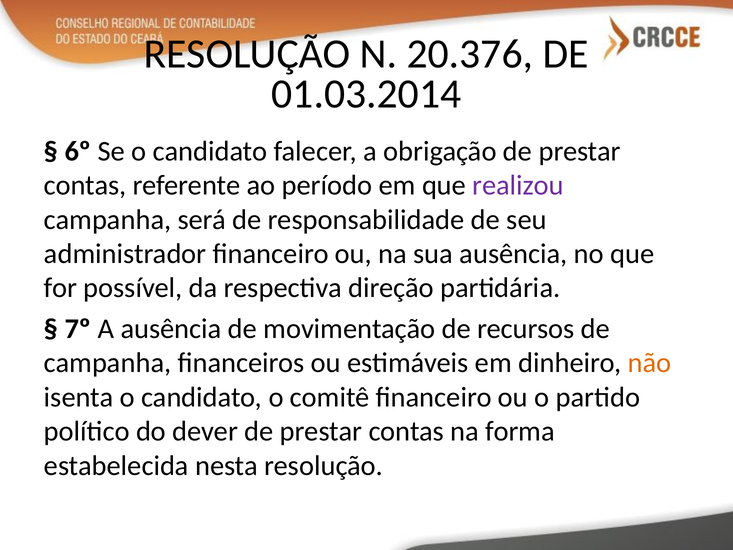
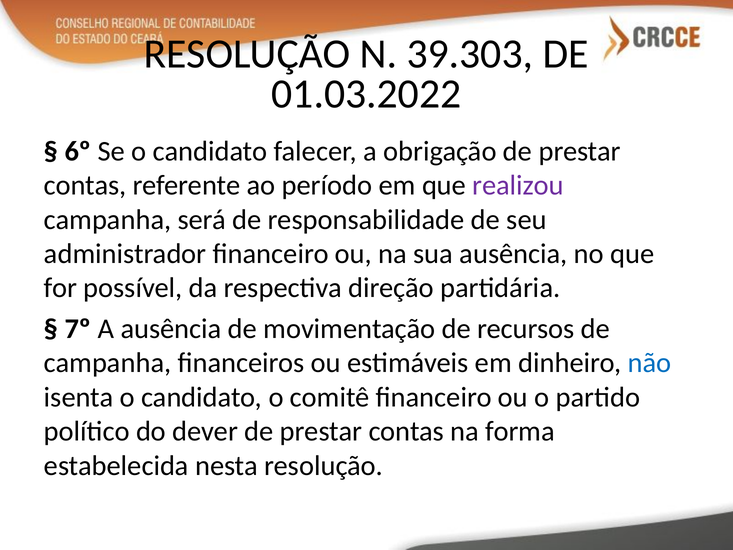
20.376: 20.376 -> 39.303 (470, 54)
01.03.2014: 01.03.2014 -> 01.03.2022 (366, 94)
não colour: orange -> blue (649, 363)
